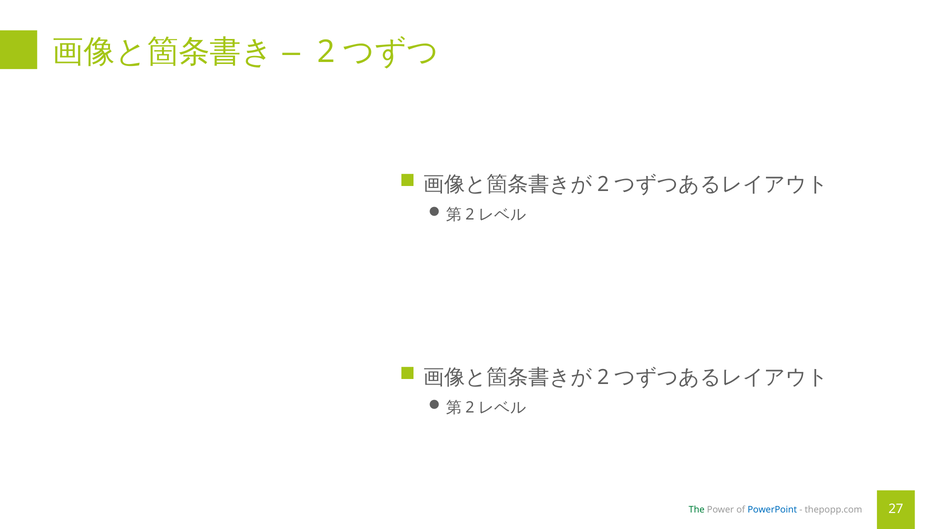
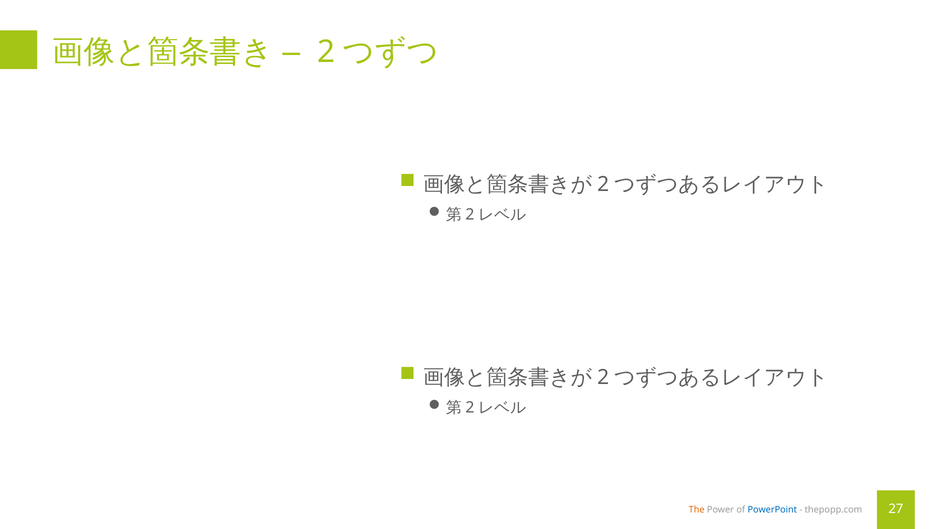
The colour: green -> orange (697, 510)
